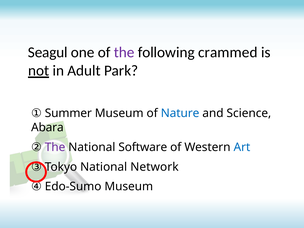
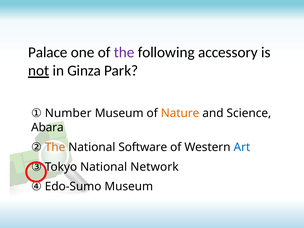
Seagul: Seagul -> Palace (48, 52)
crammed: crammed -> accessory (228, 52)
Adult: Adult -> Ginza (84, 71)
Summer: Summer -> Number (68, 113)
Nature colour: blue -> orange (180, 113)
The colour: purple -> orange (55, 147)
